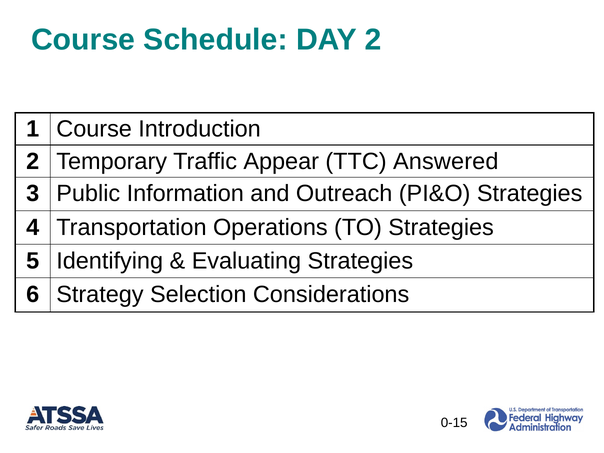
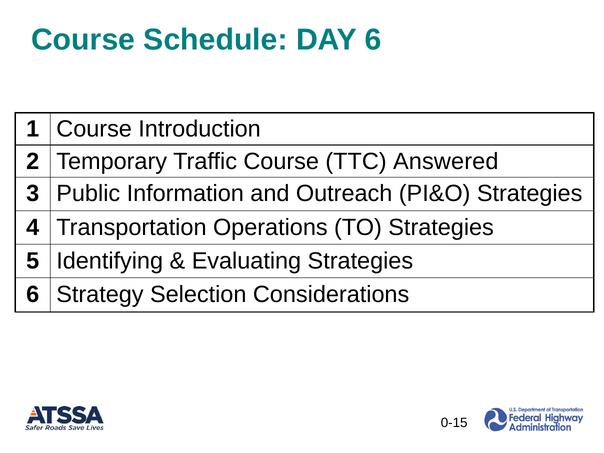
DAY 2: 2 -> 6 (373, 40)
Traffic Appear: Appear -> Course (281, 161)
